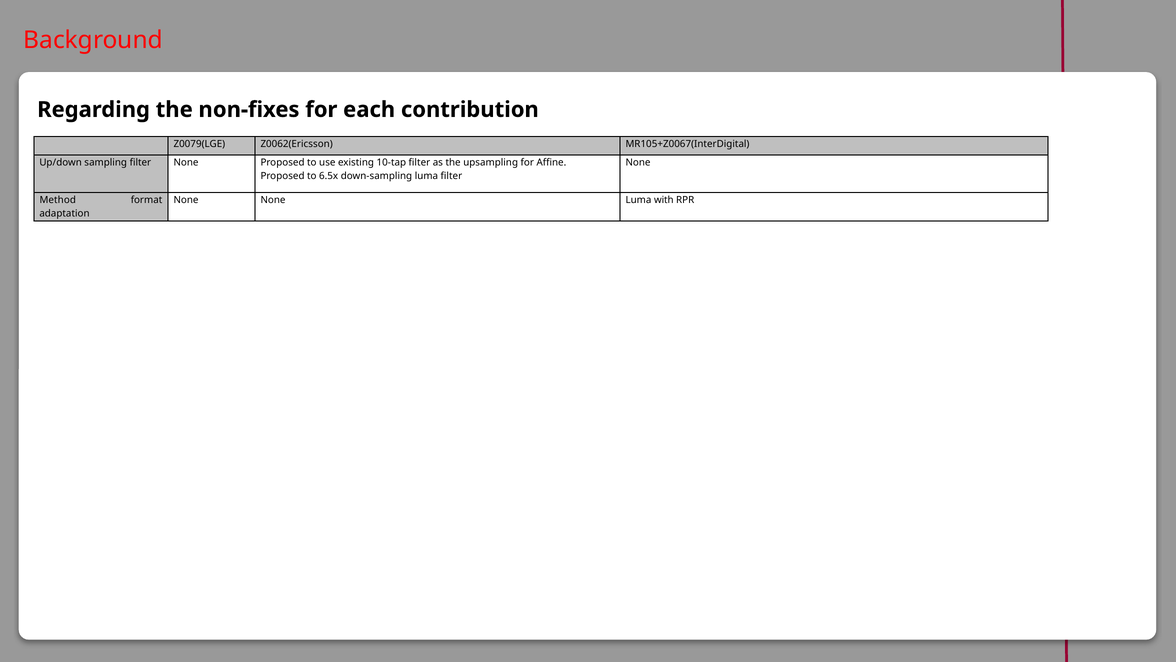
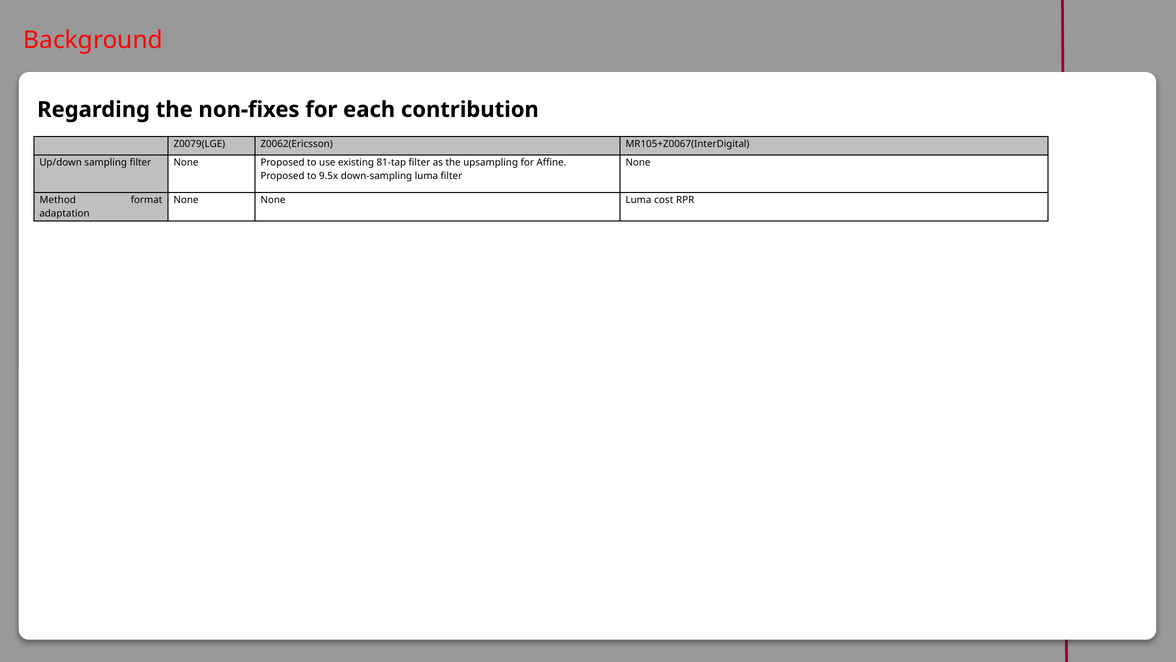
10-tap: 10-tap -> 81-tap (391, 162)
6.5x: 6.5x -> 9.5x (329, 176)
with: with -> cost (664, 200)
